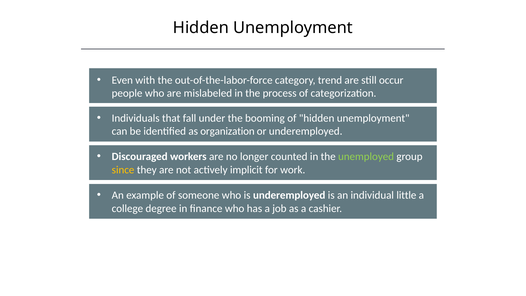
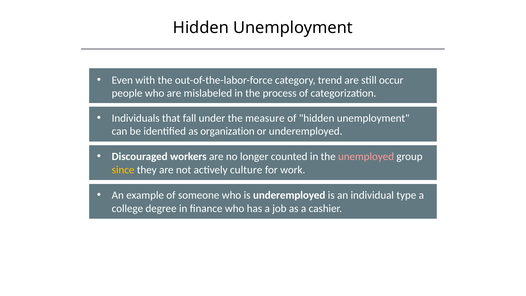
booming: booming -> measure (265, 118)
unemployed colour: light green -> pink (366, 157)
implicit: implicit -> culture (246, 170)
little: little -> type (406, 195)
